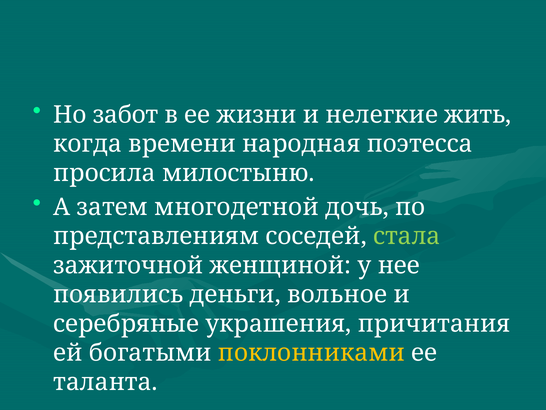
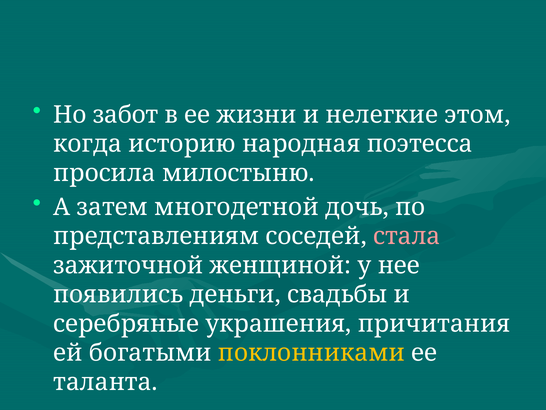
жить: жить -> этом (477, 115)
времени: времени -> историю (182, 144)
стала colour: light green -> pink (407, 236)
вольное: вольное -> свадьбы (337, 294)
